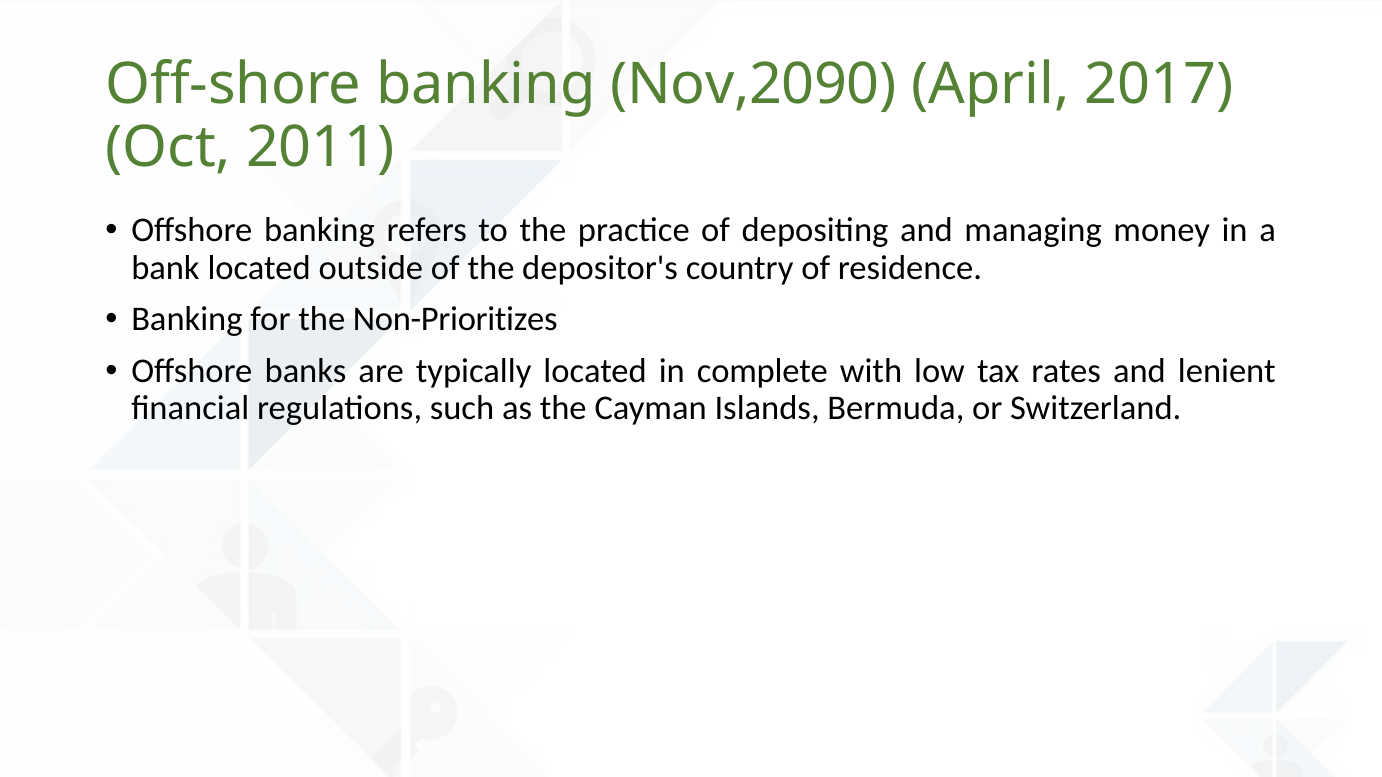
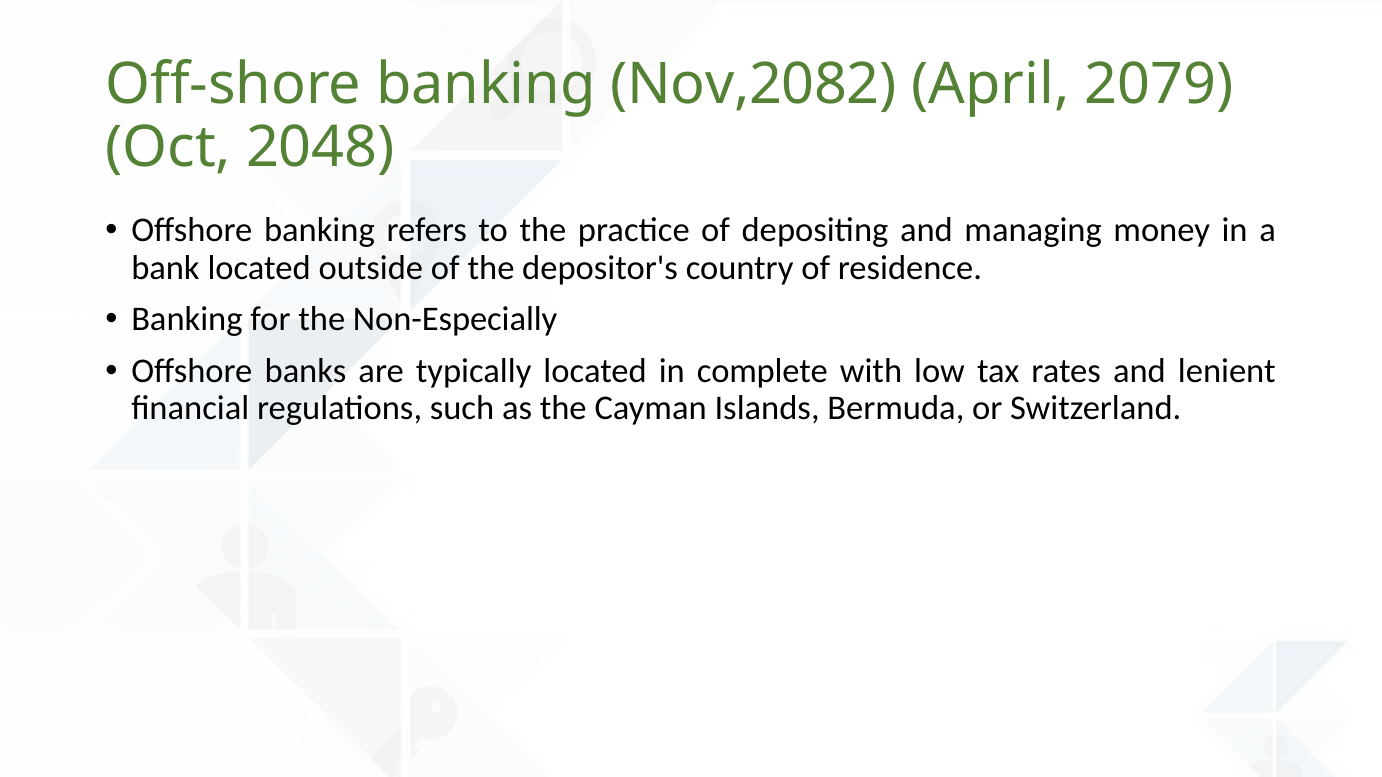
Nov,2090: Nov,2090 -> Nov,2082 (754, 85)
2017: 2017 -> 2079 (1159, 85)
2011: 2011 -> 2048 (320, 147)
Non-Prioritizes: Non-Prioritizes -> Non-Especially (455, 320)
